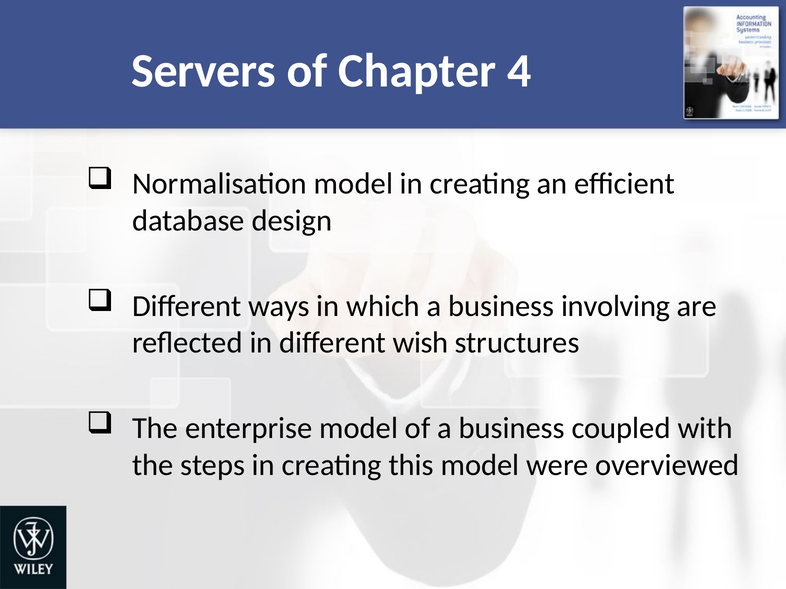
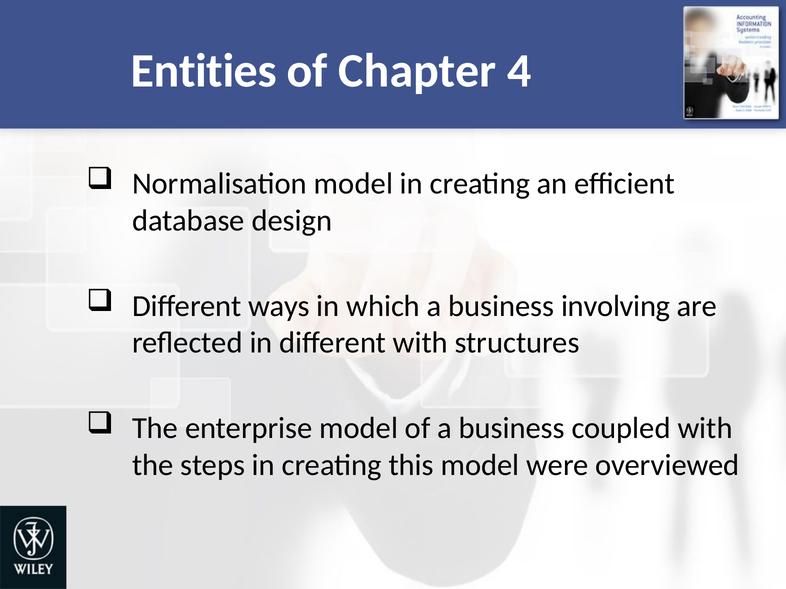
Servers: Servers -> Entities (204, 71)
different wish: wish -> with (420, 343)
